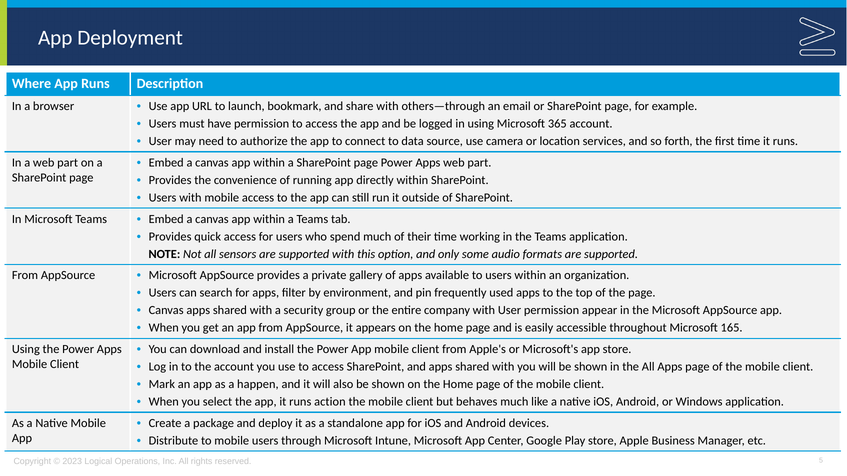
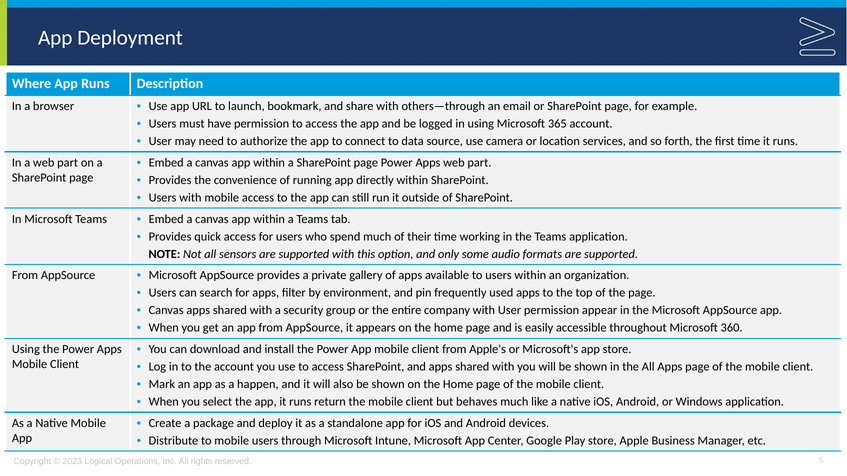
165: 165 -> 360 (732, 328)
action: action -> return (330, 402)
